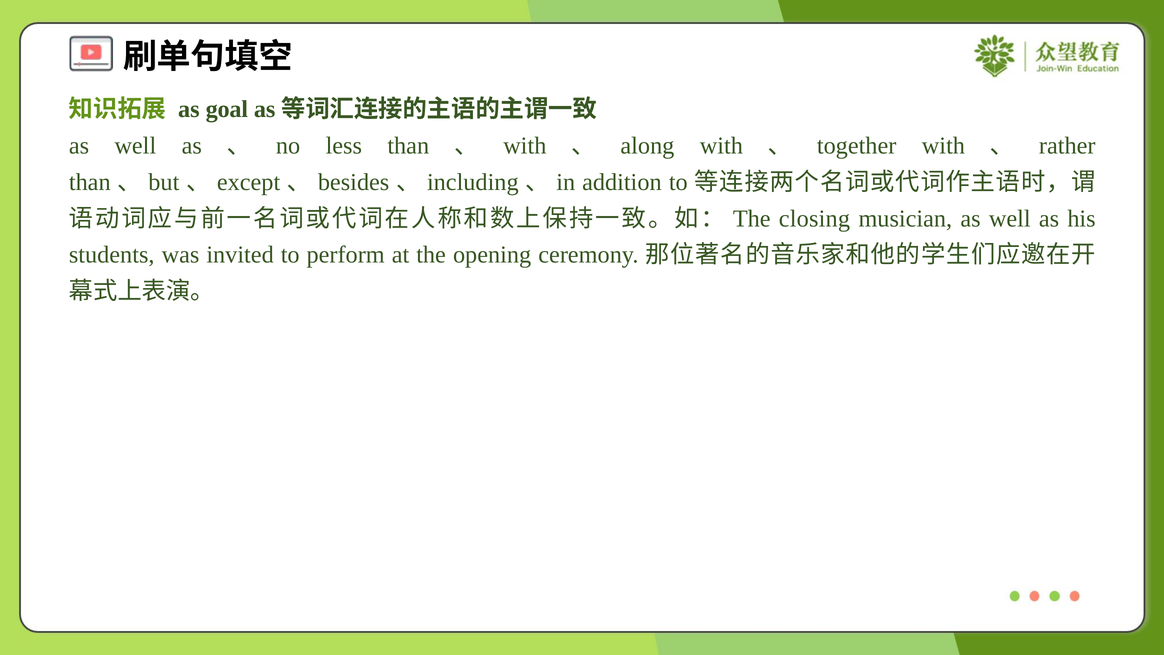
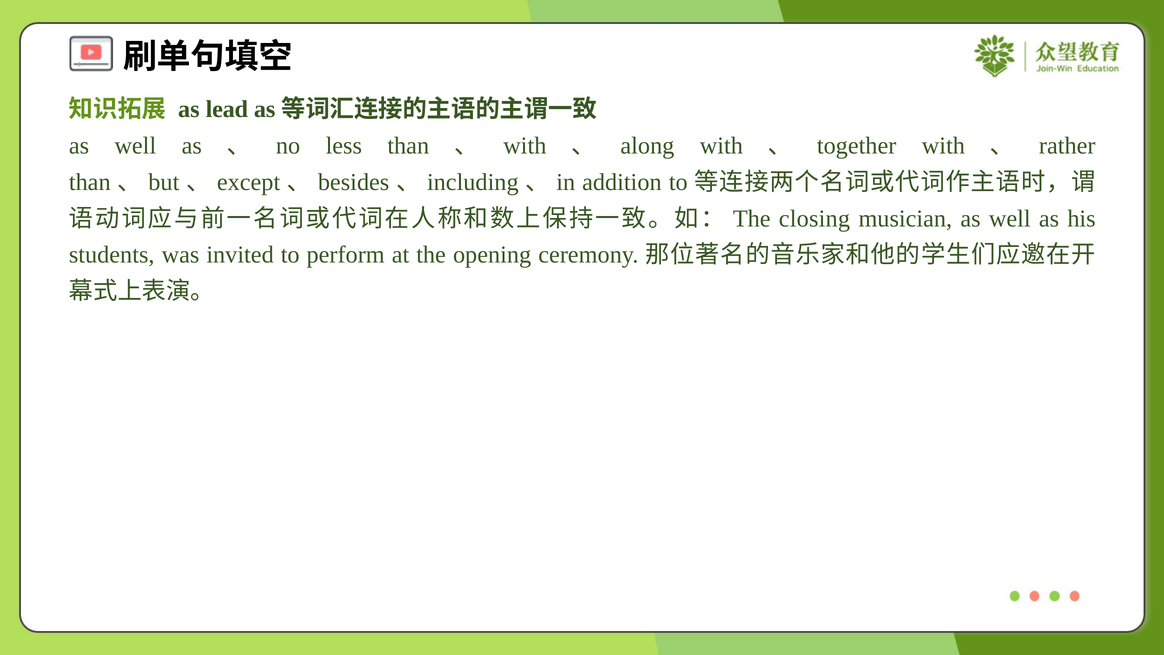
goal: goal -> lead (227, 109)
